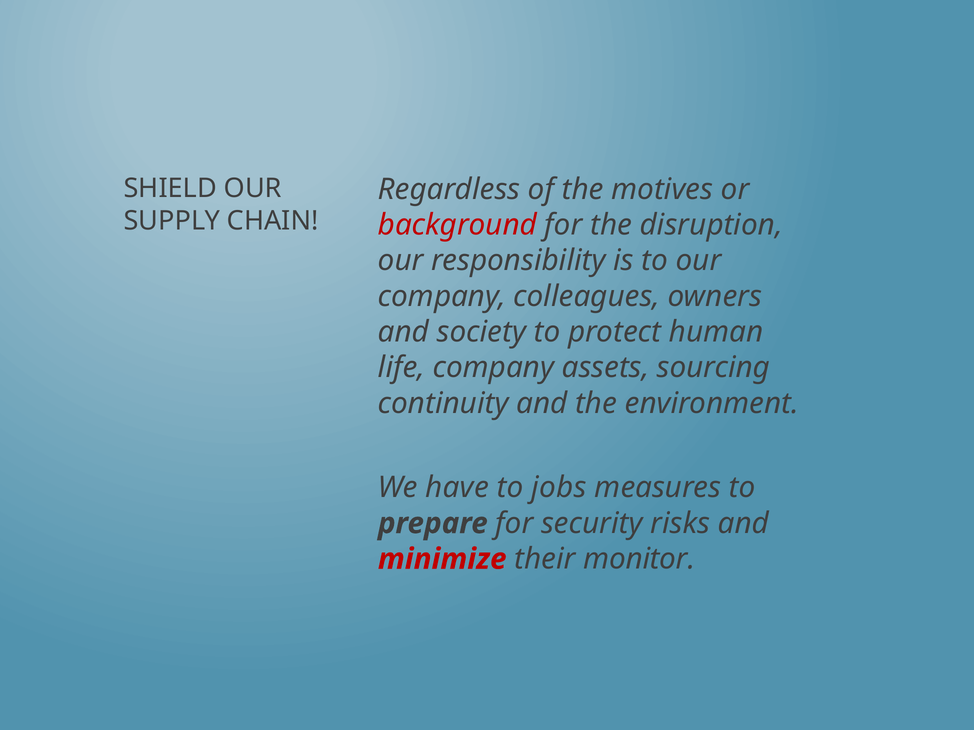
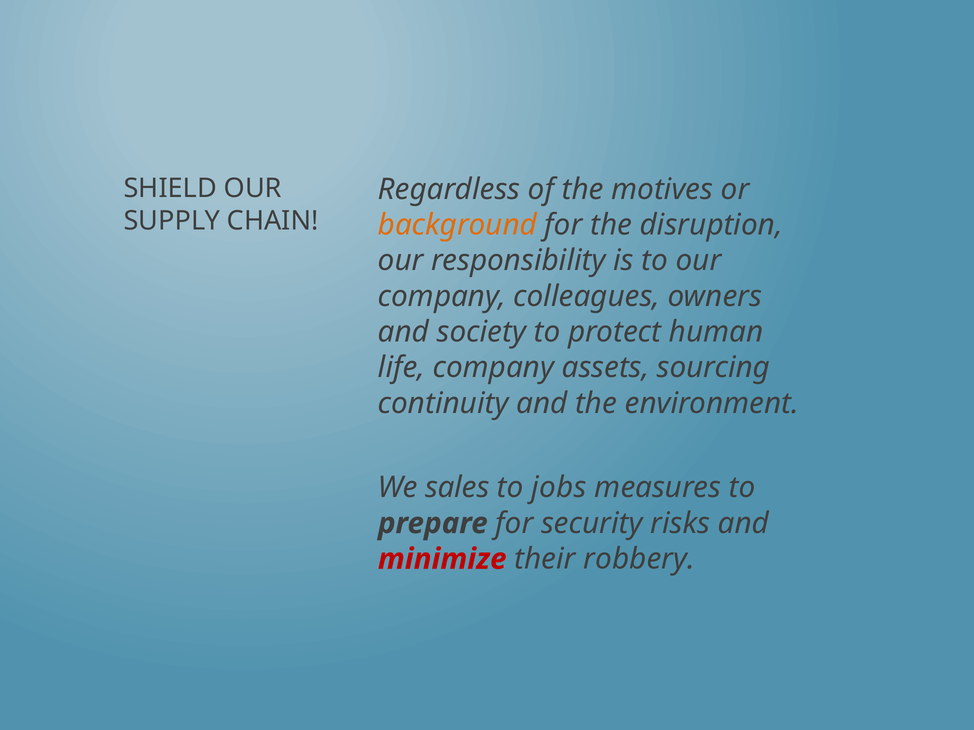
background colour: red -> orange (457, 225)
have: have -> sales (457, 488)
monitor: monitor -> robbery (639, 559)
